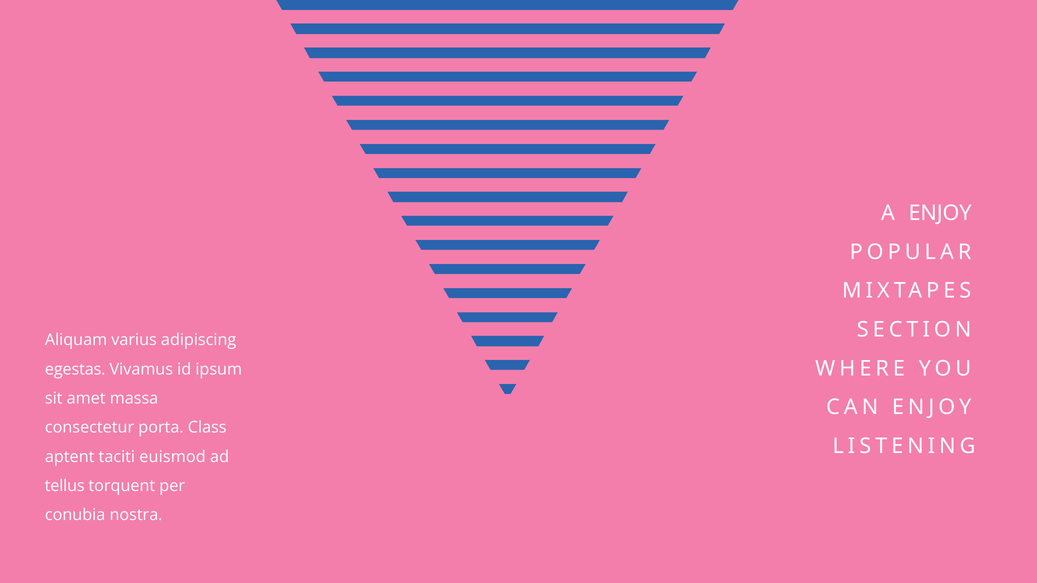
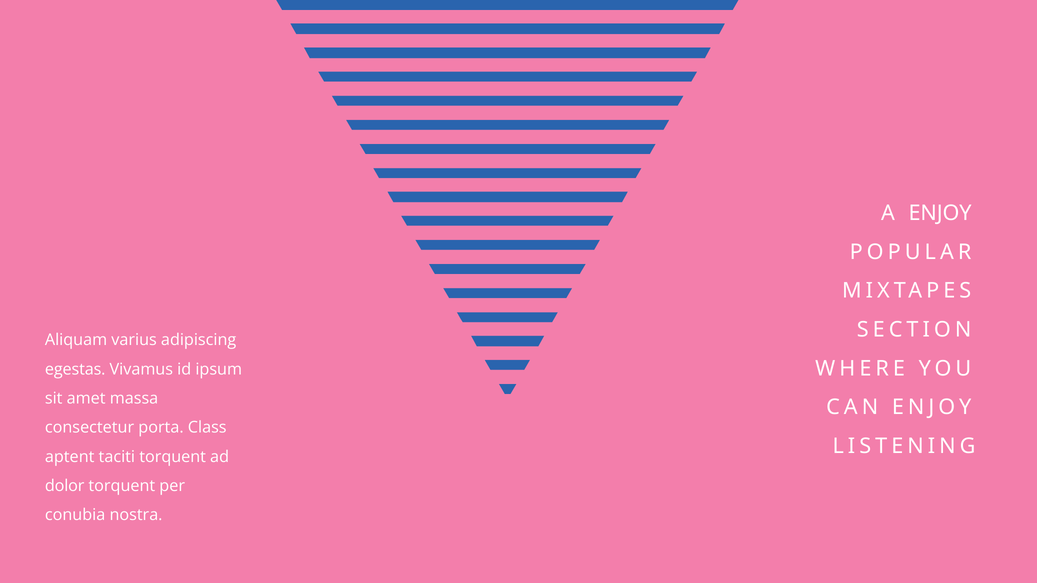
taciti euismod: euismod -> torquent (173, 457)
tellus: tellus -> dolor (65, 486)
